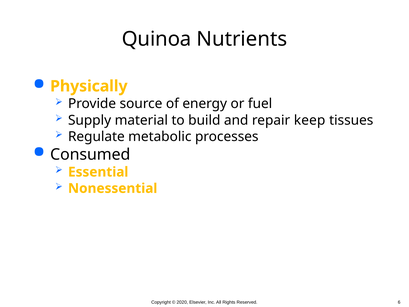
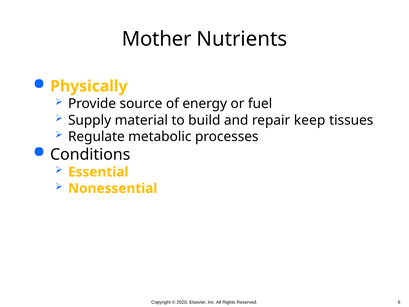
Quinoa: Quinoa -> Mother (157, 39)
Consumed: Consumed -> Conditions (90, 154)
